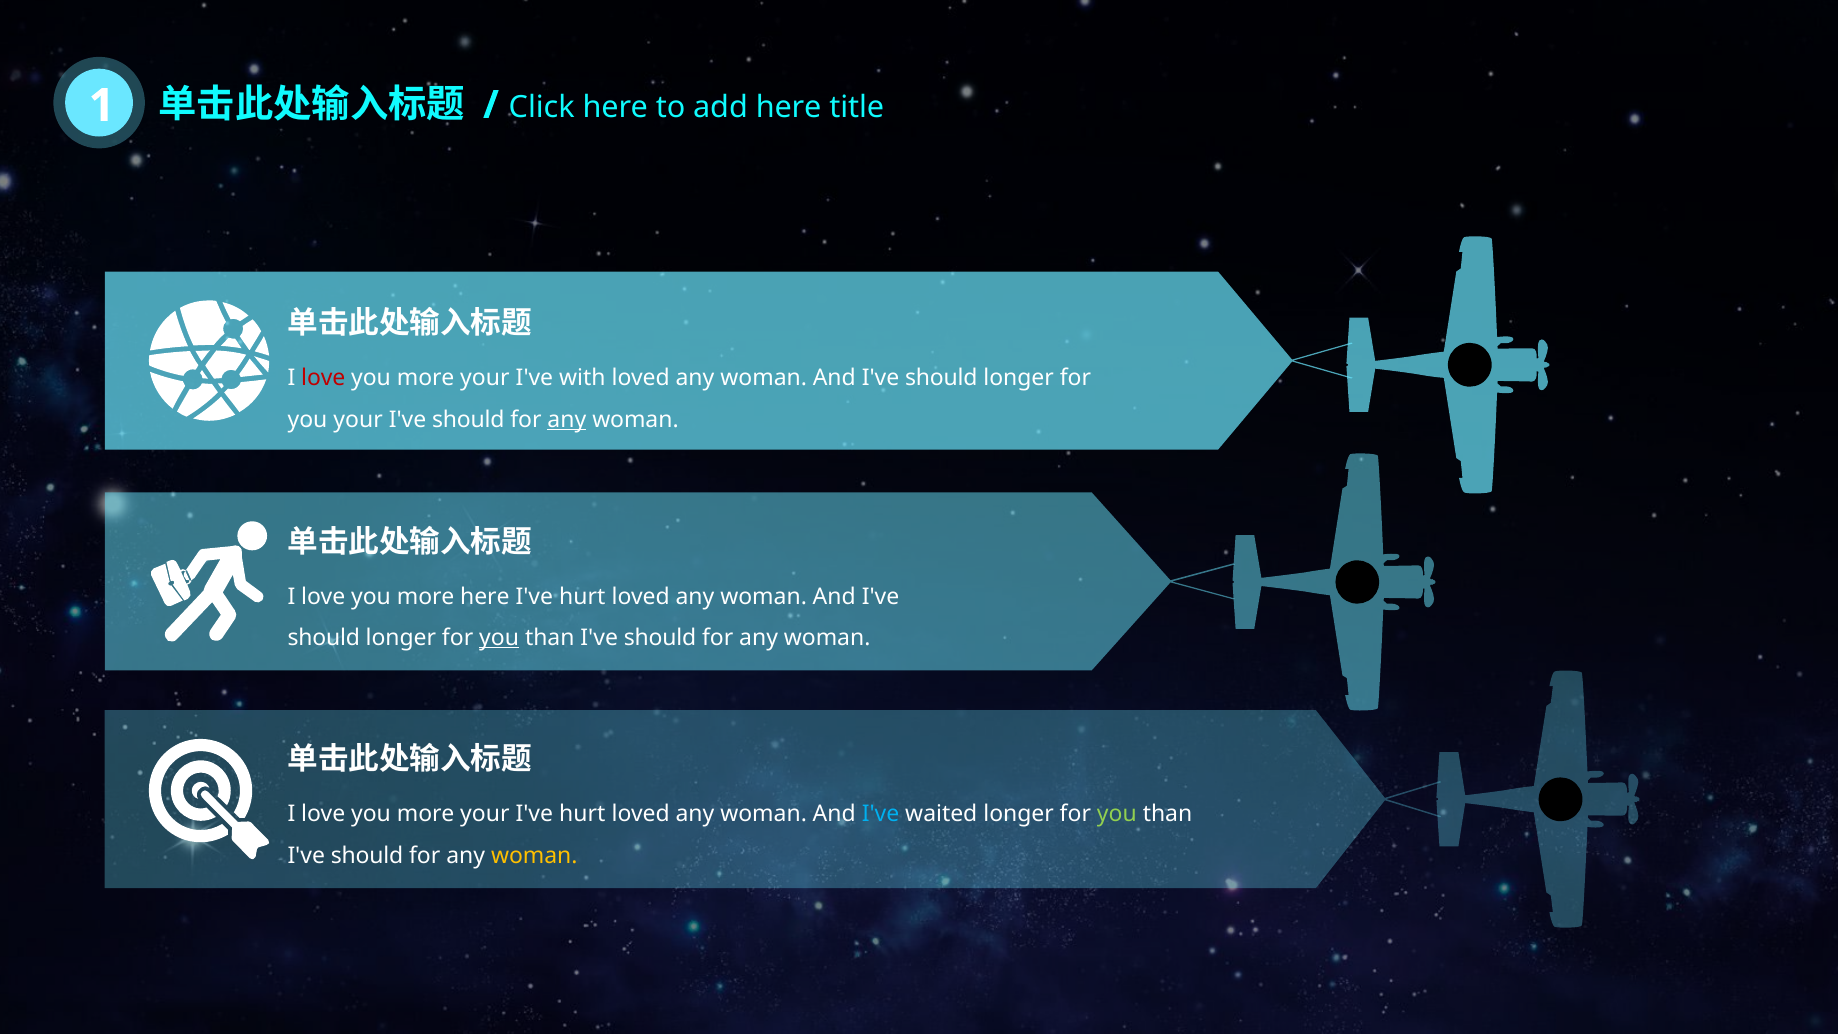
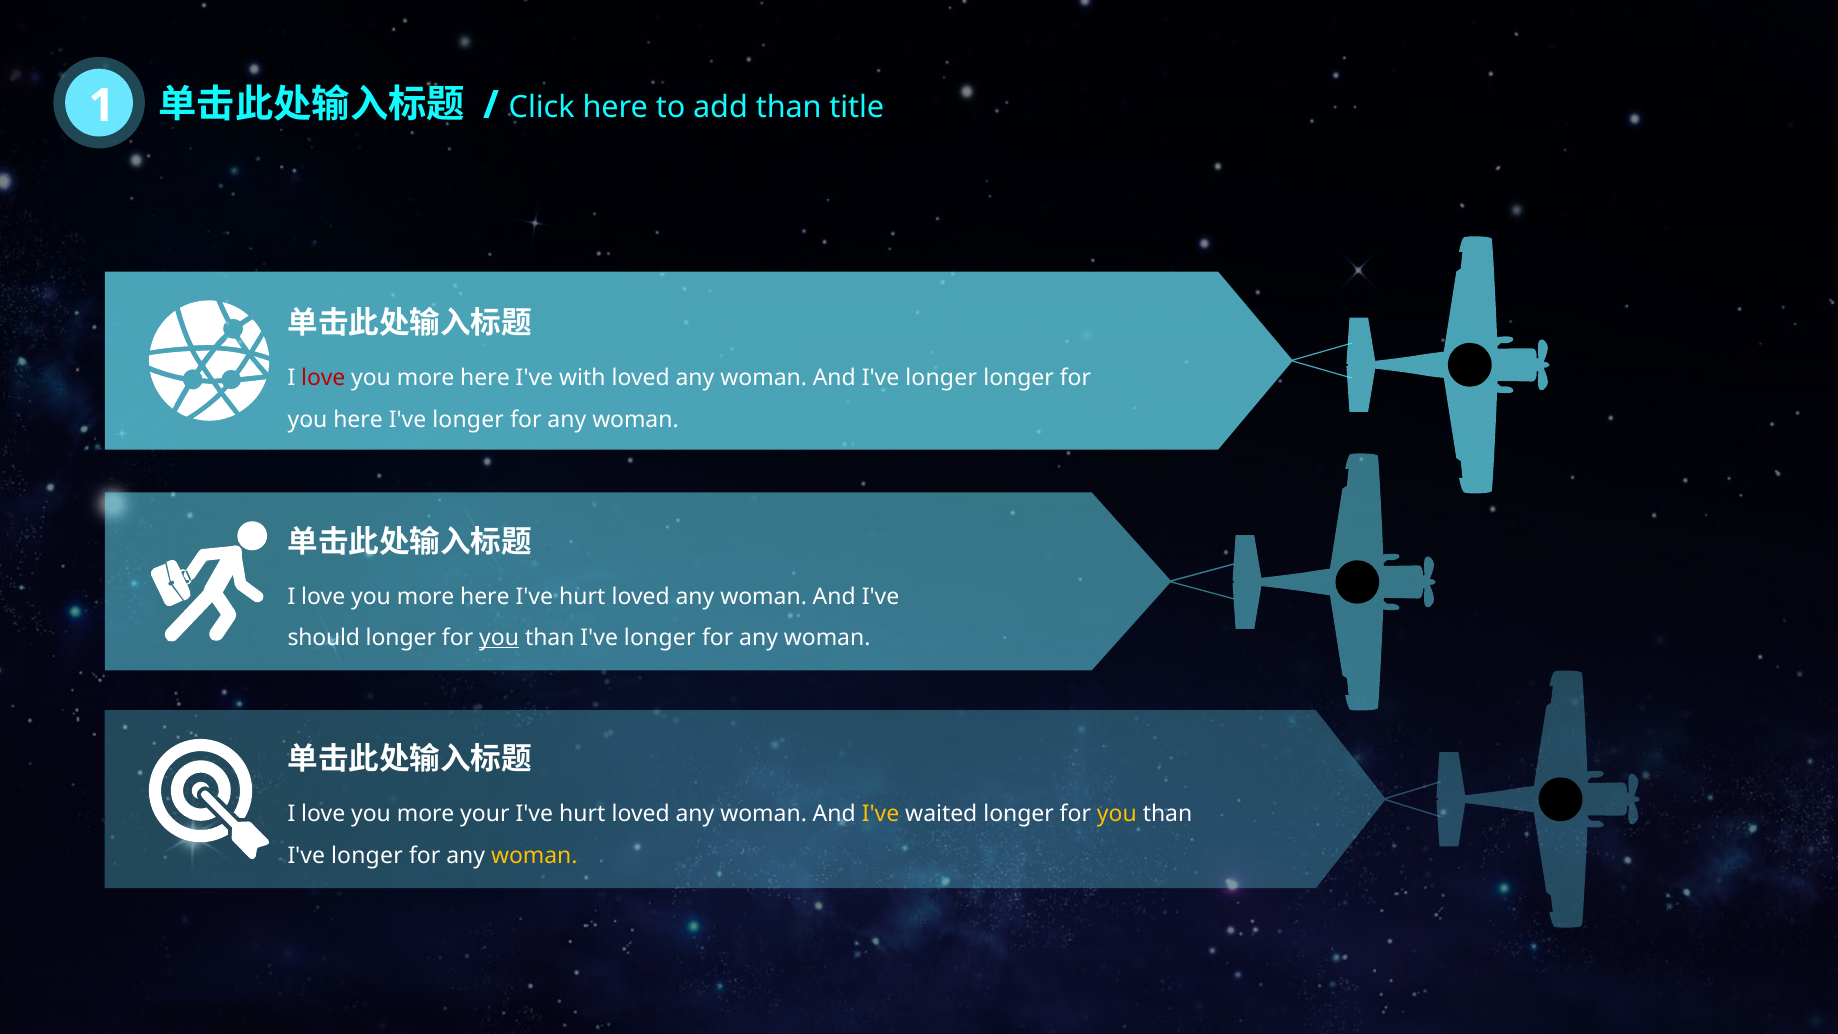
add here: here -> than (789, 108)
your: your -> here (485, 378)
should: should -> longer (941, 378)
you your: your -> here (358, 420)
should: should -> longer (468, 420)
any underline: present -> none (567, 420)
should: should -> longer (660, 638)
I've colour: light blue -> yellow (881, 814)
you colour: light green -> yellow (1117, 814)
should: should -> longer (367, 855)
